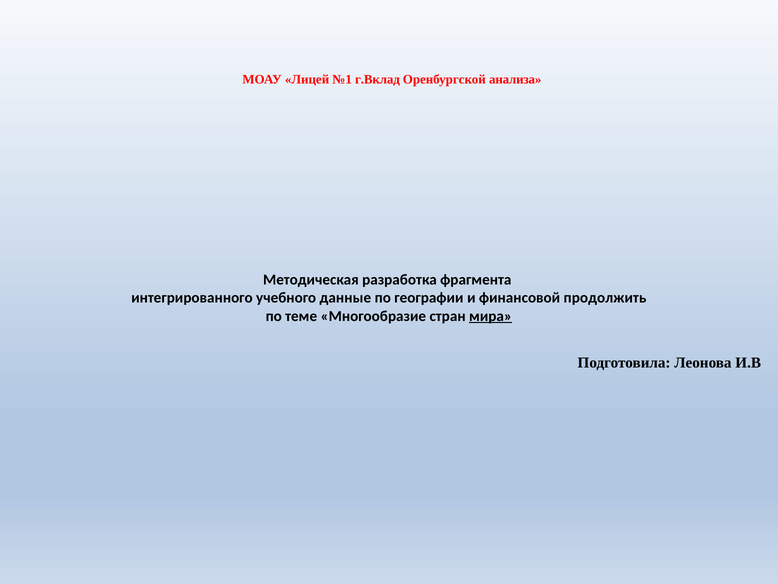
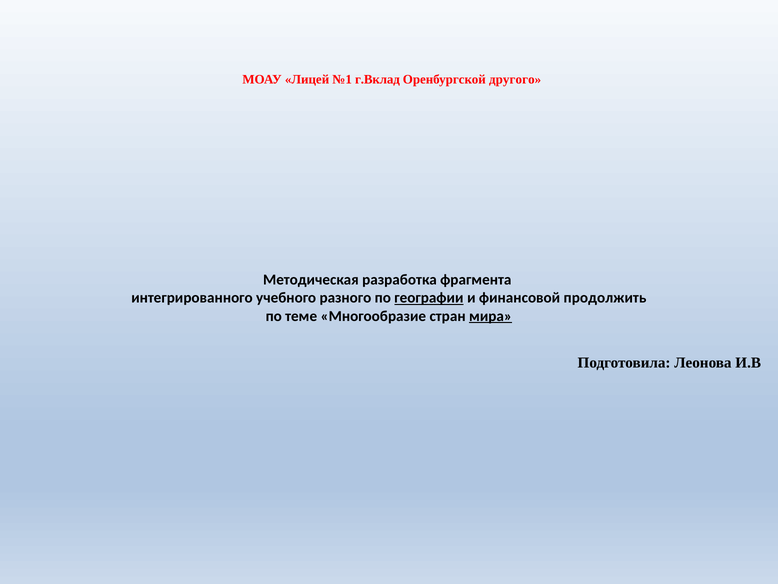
анализа: анализа -> другого (515, 79)
данные: данные -> разного (345, 298)
географии underline: none -> present (429, 298)
